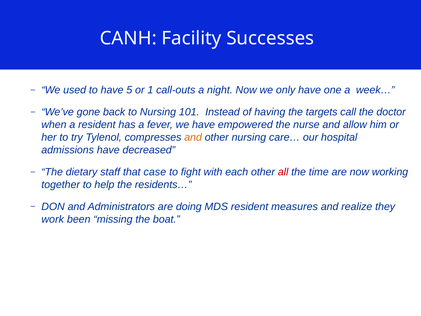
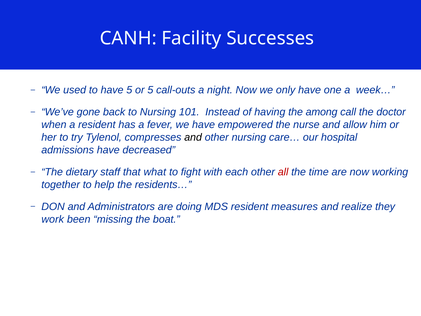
or 1: 1 -> 5 (150, 90)
targets: targets -> among (322, 112)
and colour: orange -> black (193, 137)
case: case -> what (155, 172)
